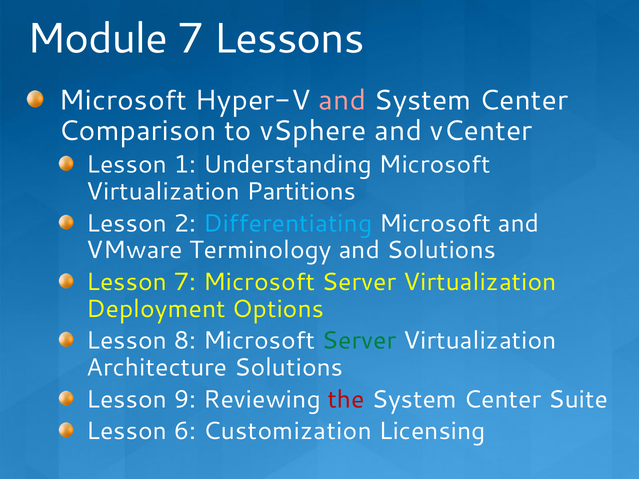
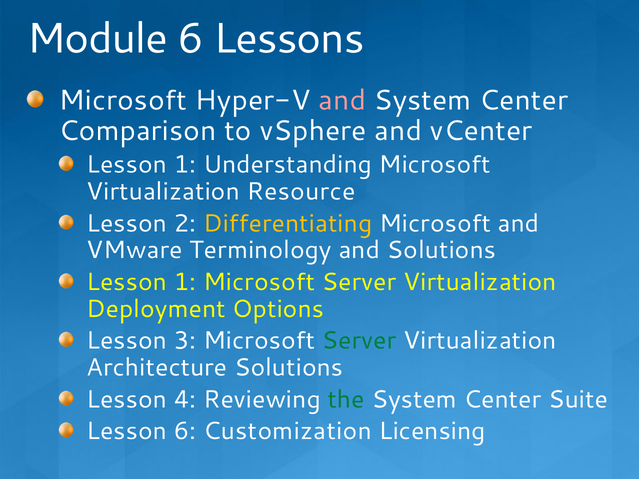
Module 7: 7 -> 6 (191, 39)
Partitions: Partitions -> Resource (301, 192)
Differentiating colour: light blue -> yellow (288, 224)
7: 7 -> 1 (185, 282)
8: 8 -> 3 (185, 341)
9: 9 -> 4 (185, 400)
the colour: red -> green (346, 400)
